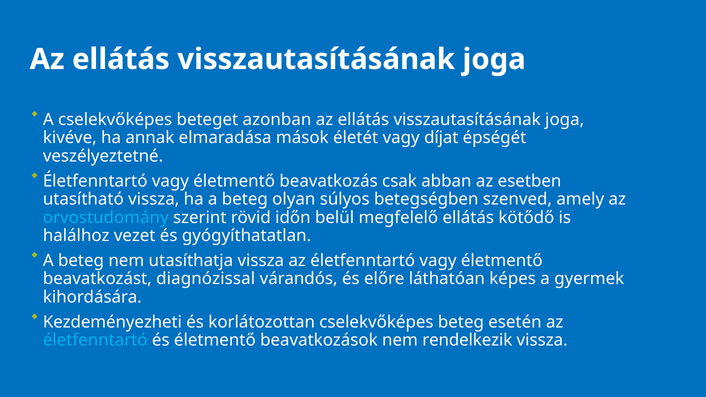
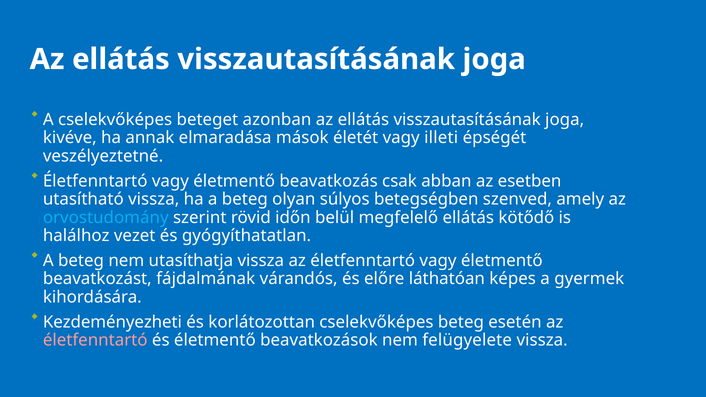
díjat: díjat -> illeti (441, 138)
diagnózissal: diagnózissal -> fájdalmának (206, 279)
életfenntartó colour: light blue -> pink (95, 340)
rendelkezik: rendelkezik -> felügyelete (467, 340)
